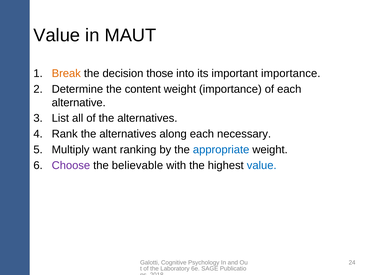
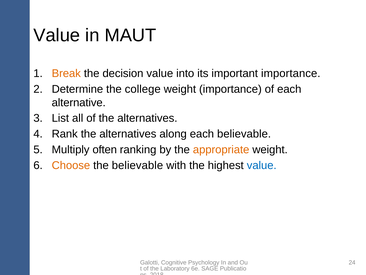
decision those: those -> value (160, 73)
content: content -> college (143, 89)
each necessary: necessary -> believable (244, 134)
want: want -> often (105, 149)
appropriate colour: blue -> orange (221, 149)
Choose colour: purple -> orange (71, 165)
